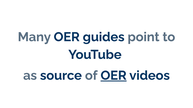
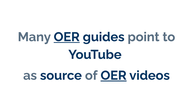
OER underline: none -> present (67, 37)
